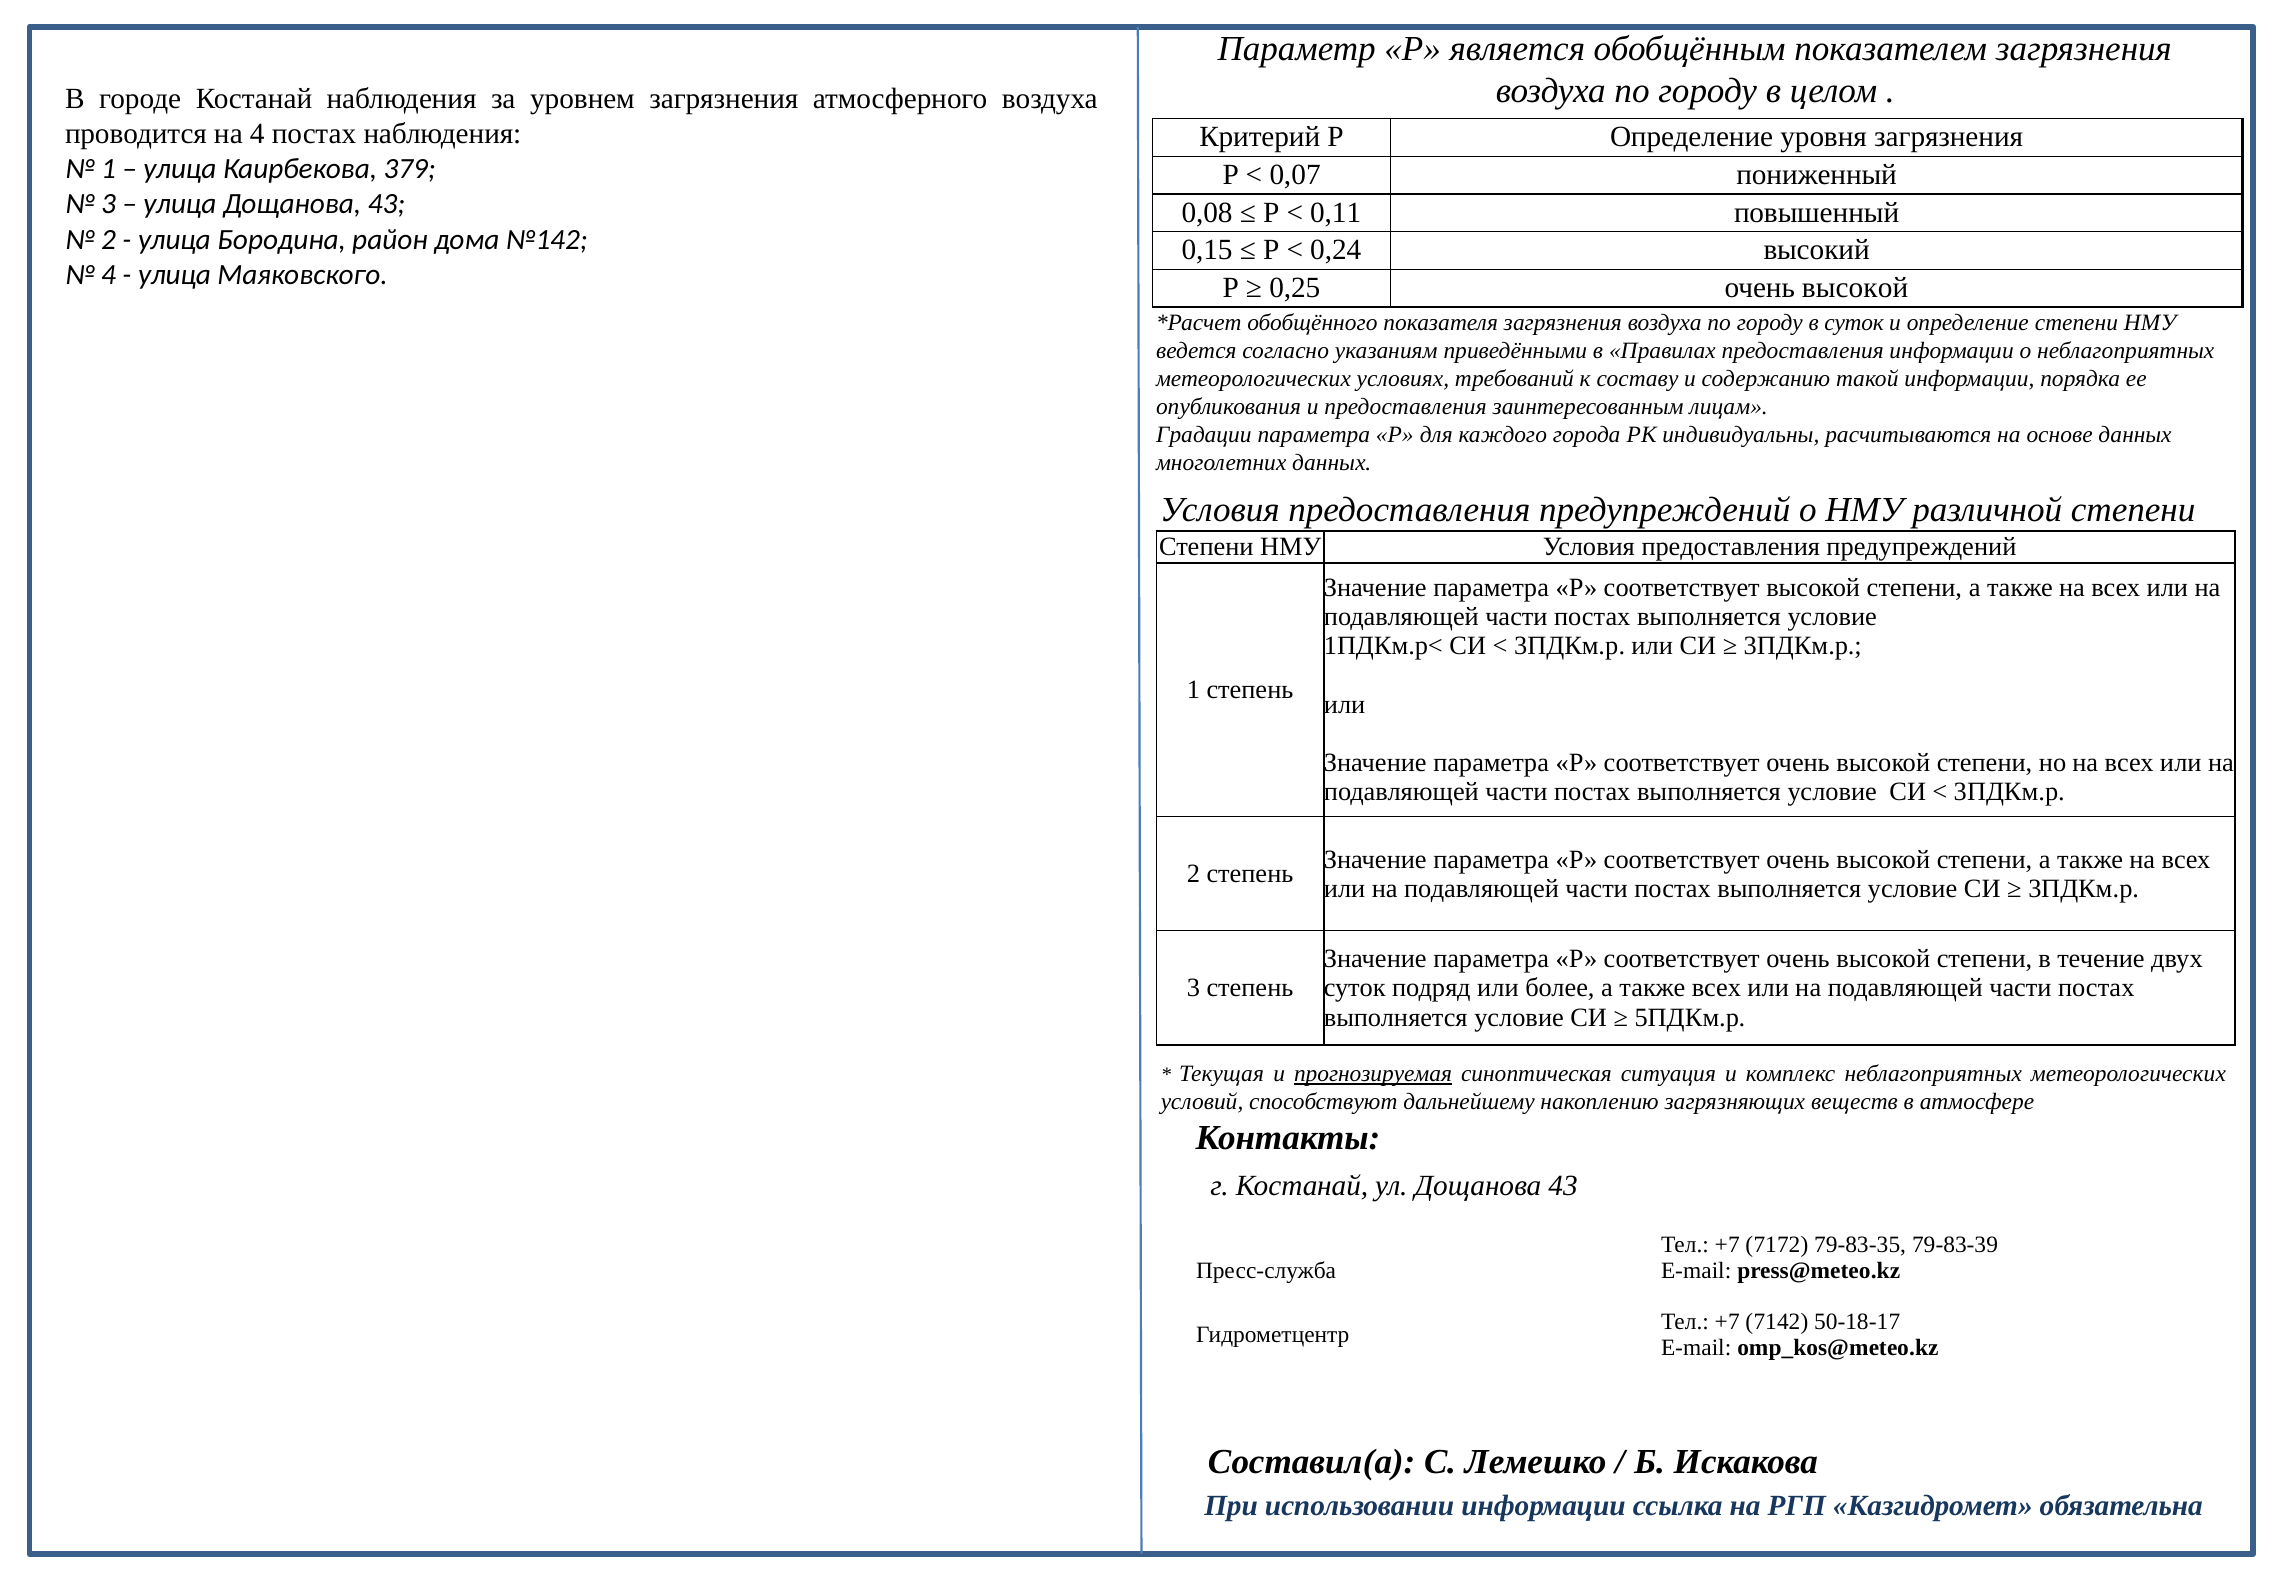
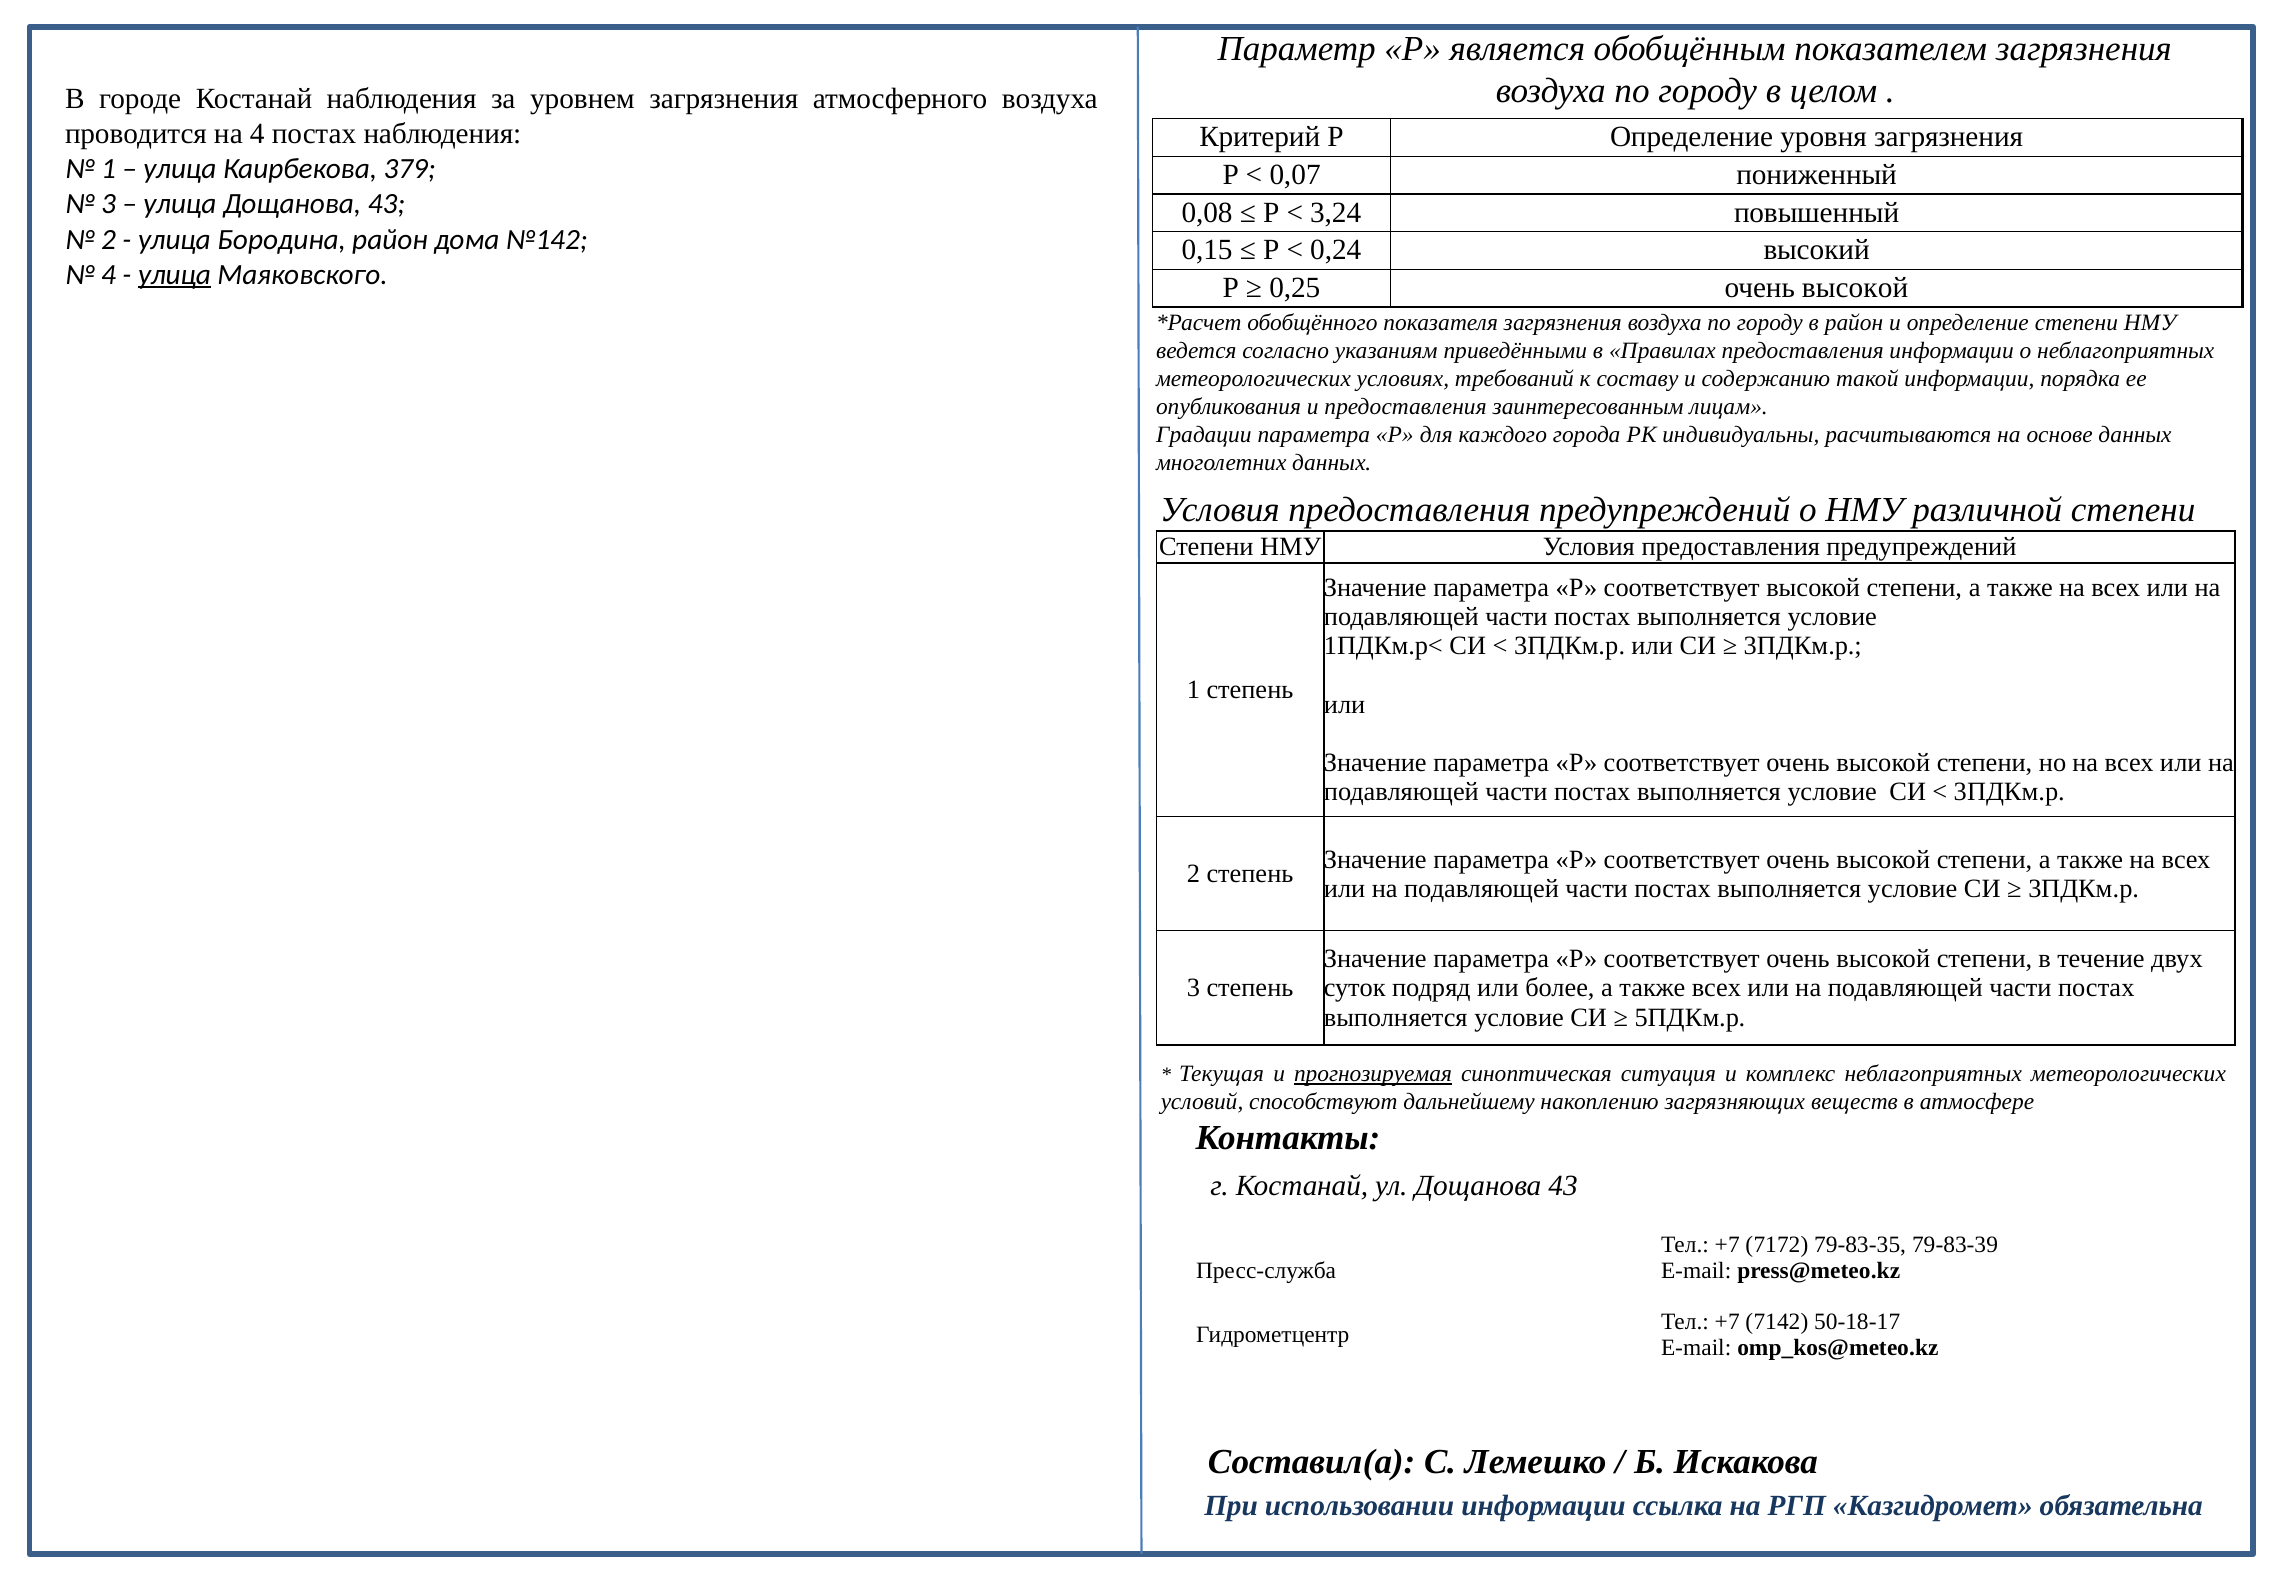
0,11: 0,11 -> 3,24 (1336, 212)
улица underline: none -> present (175, 274)
в суток: суток -> район (1854, 323)
